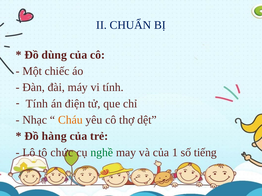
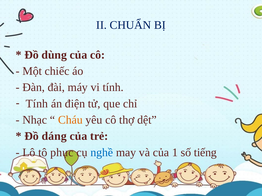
hàng: hàng -> dáng (54, 137)
chức: chức -> phục (62, 153)
nghề colour: green -> blue (102, 153)
